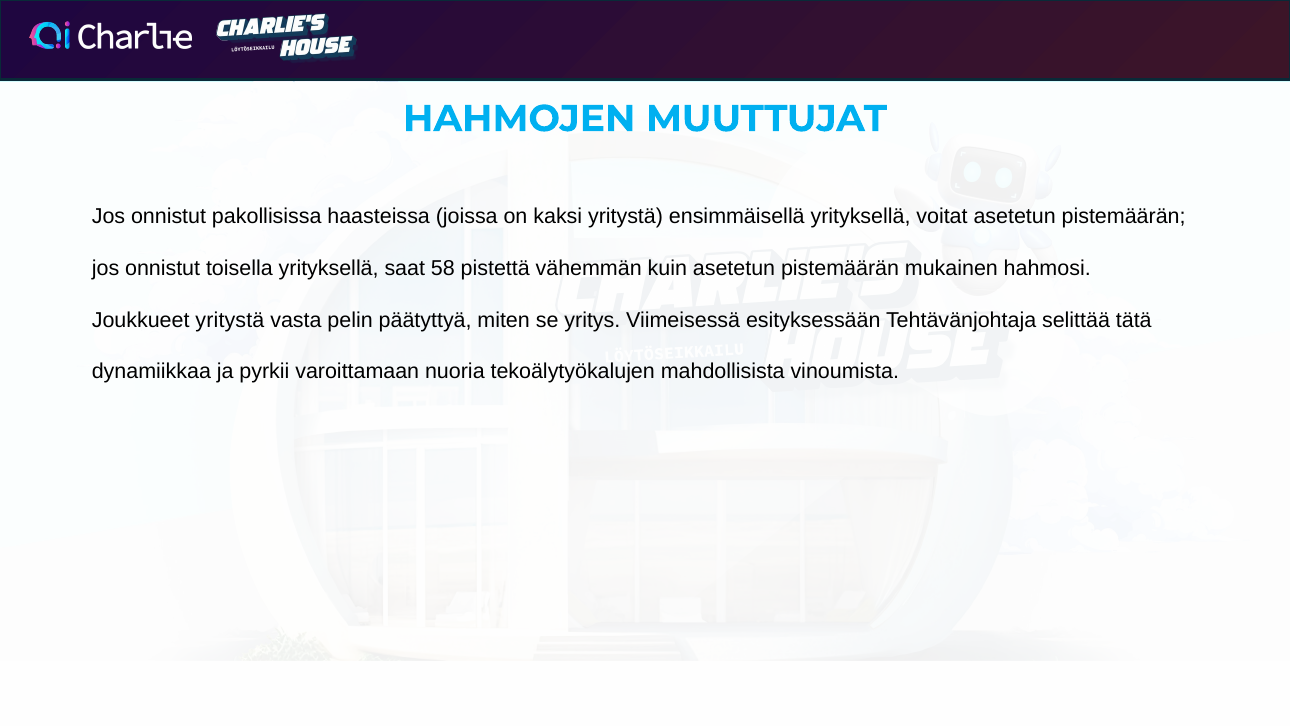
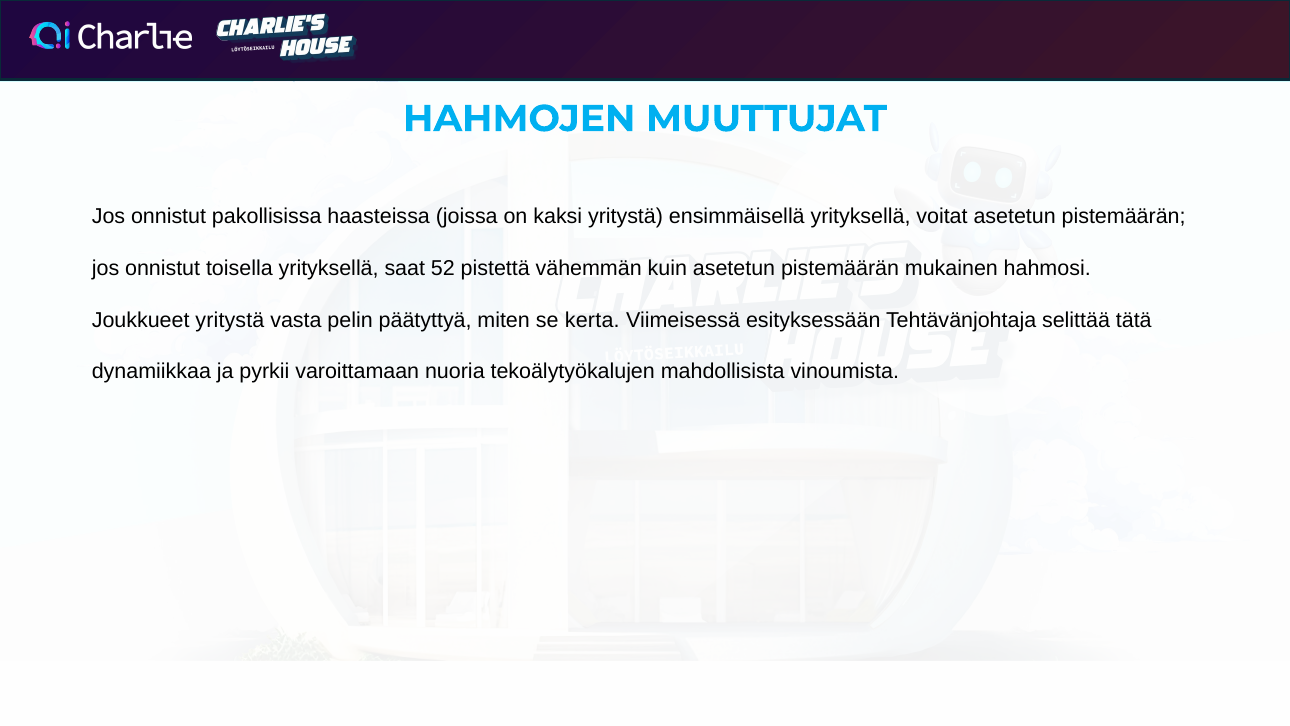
58: 58 -> 52 (443, 268)
yritys: yritys -> kerta (592, 320)
